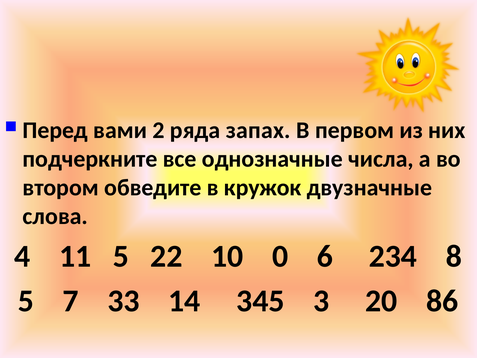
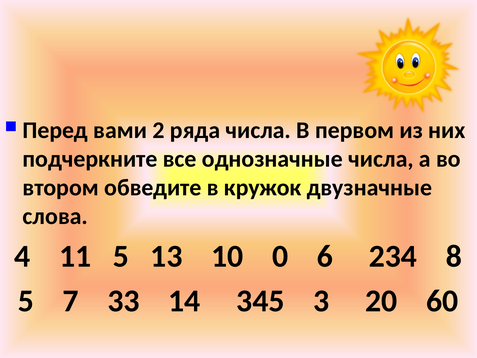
ряда запах: запах -> числа (258, 130)
22: 22 -> 13 (166, 256)
86: 86 -> 60 (442, 301)
